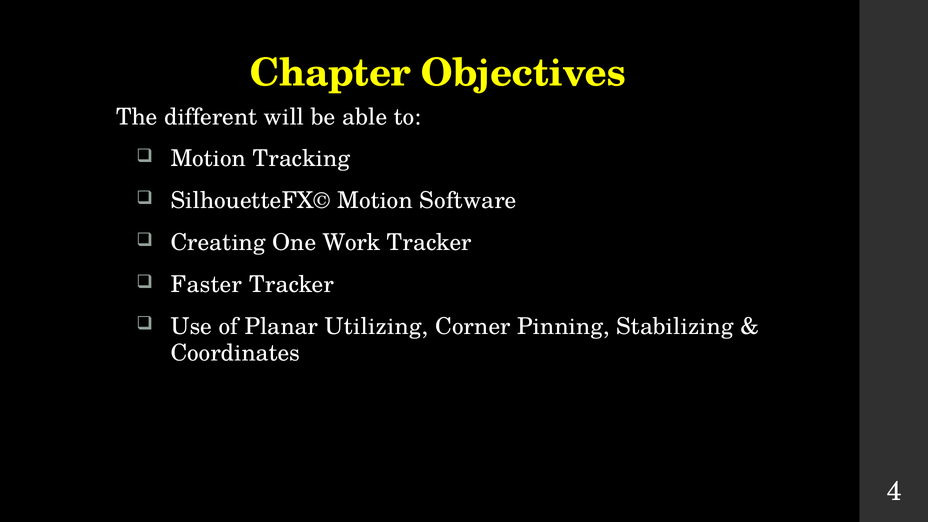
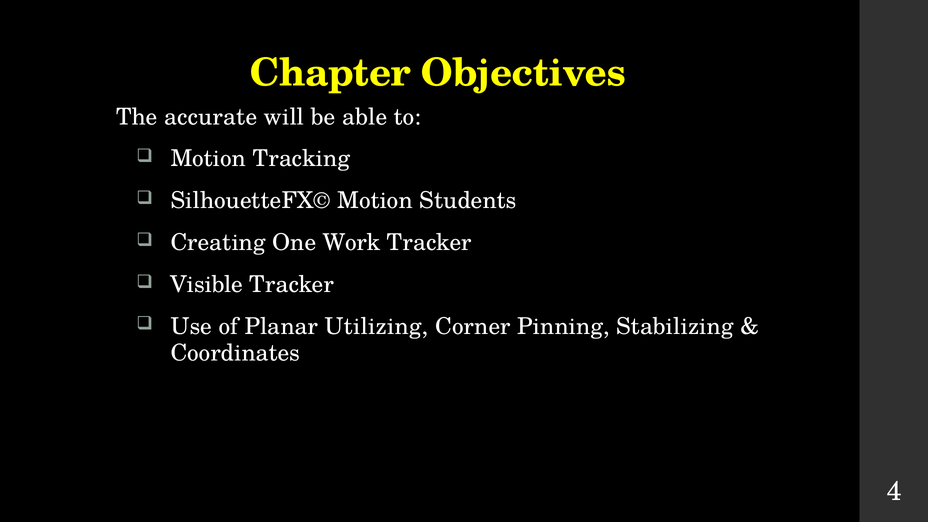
different: different -> accurate (211, 117)
Software: Software -> Students (468, 201)
Faster: Faster -> Visible (207, 285)
